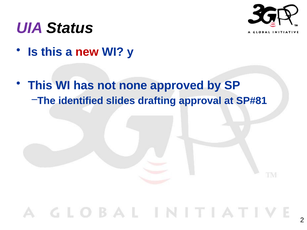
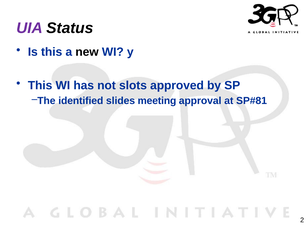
new colour: red -> black (87, 52)
none: none -> slots (133, 86)
drafting: drafting -> meeting (157, 101)
